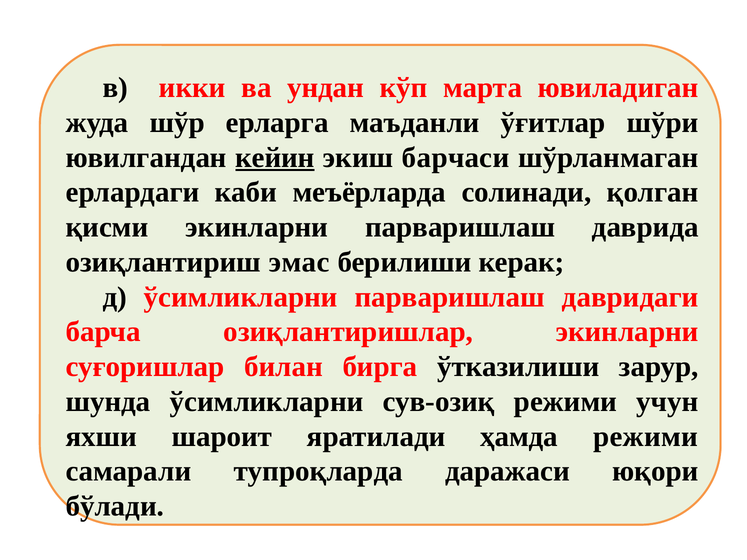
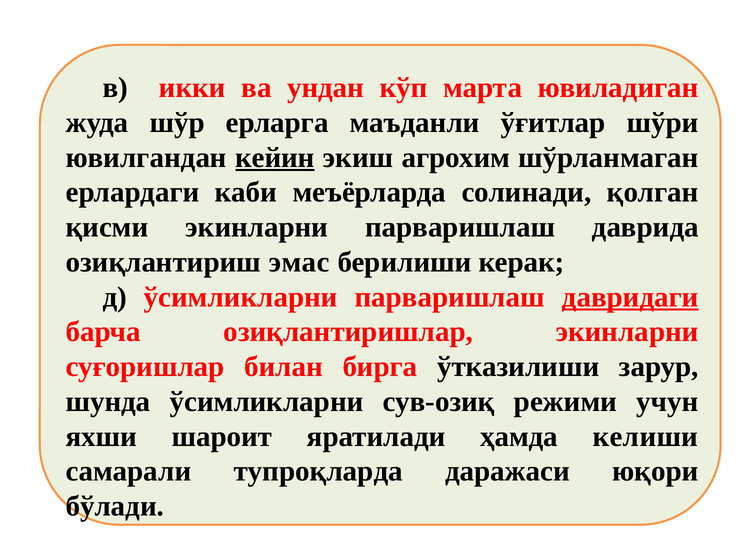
барчаси: барчаси -> агрохим (456, 158)
давридаги underline: none -> present (630, 297)
ҳамда режими: режими -> келиши (645, 437)
